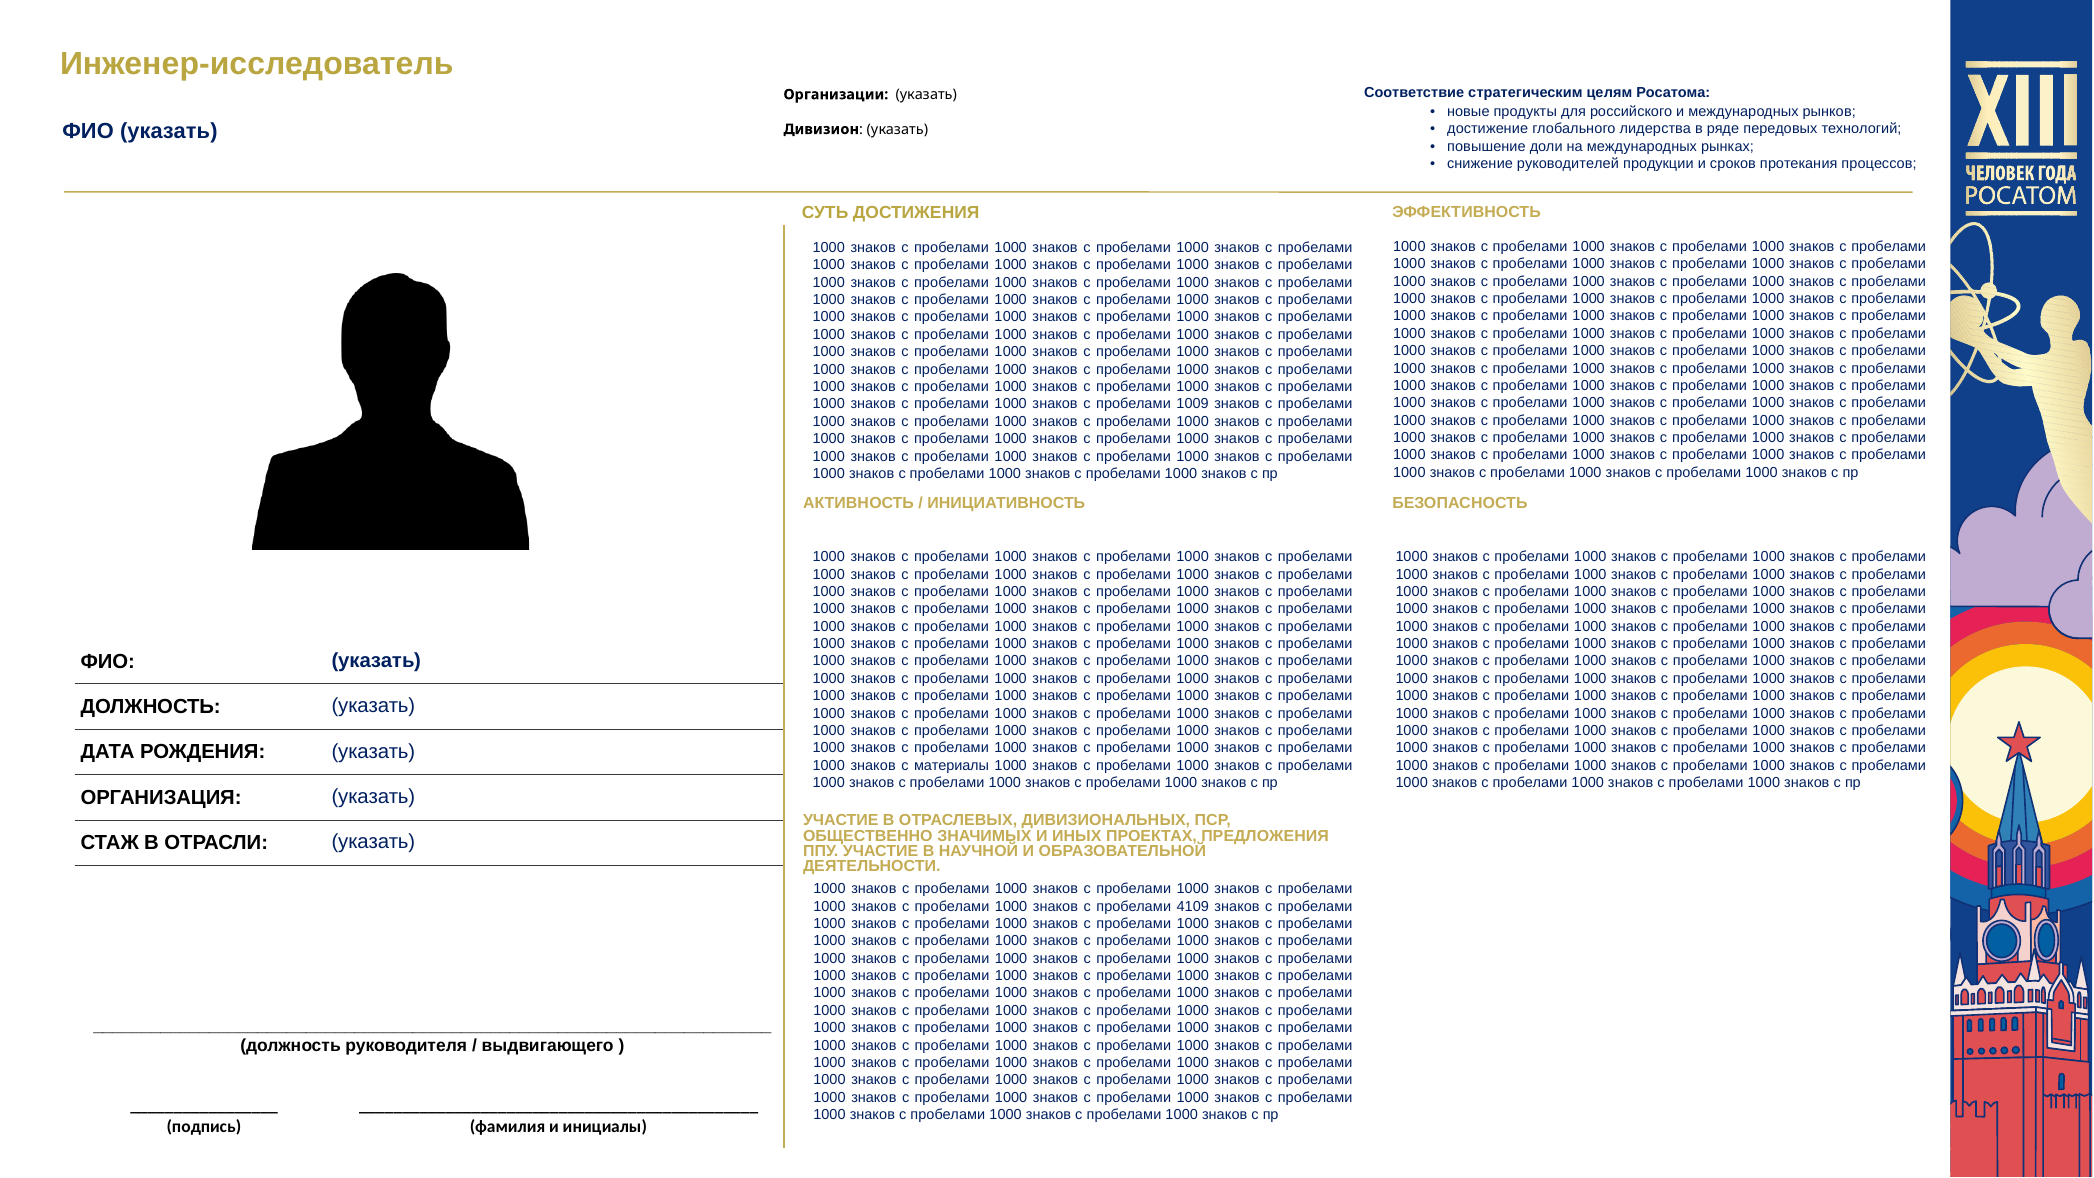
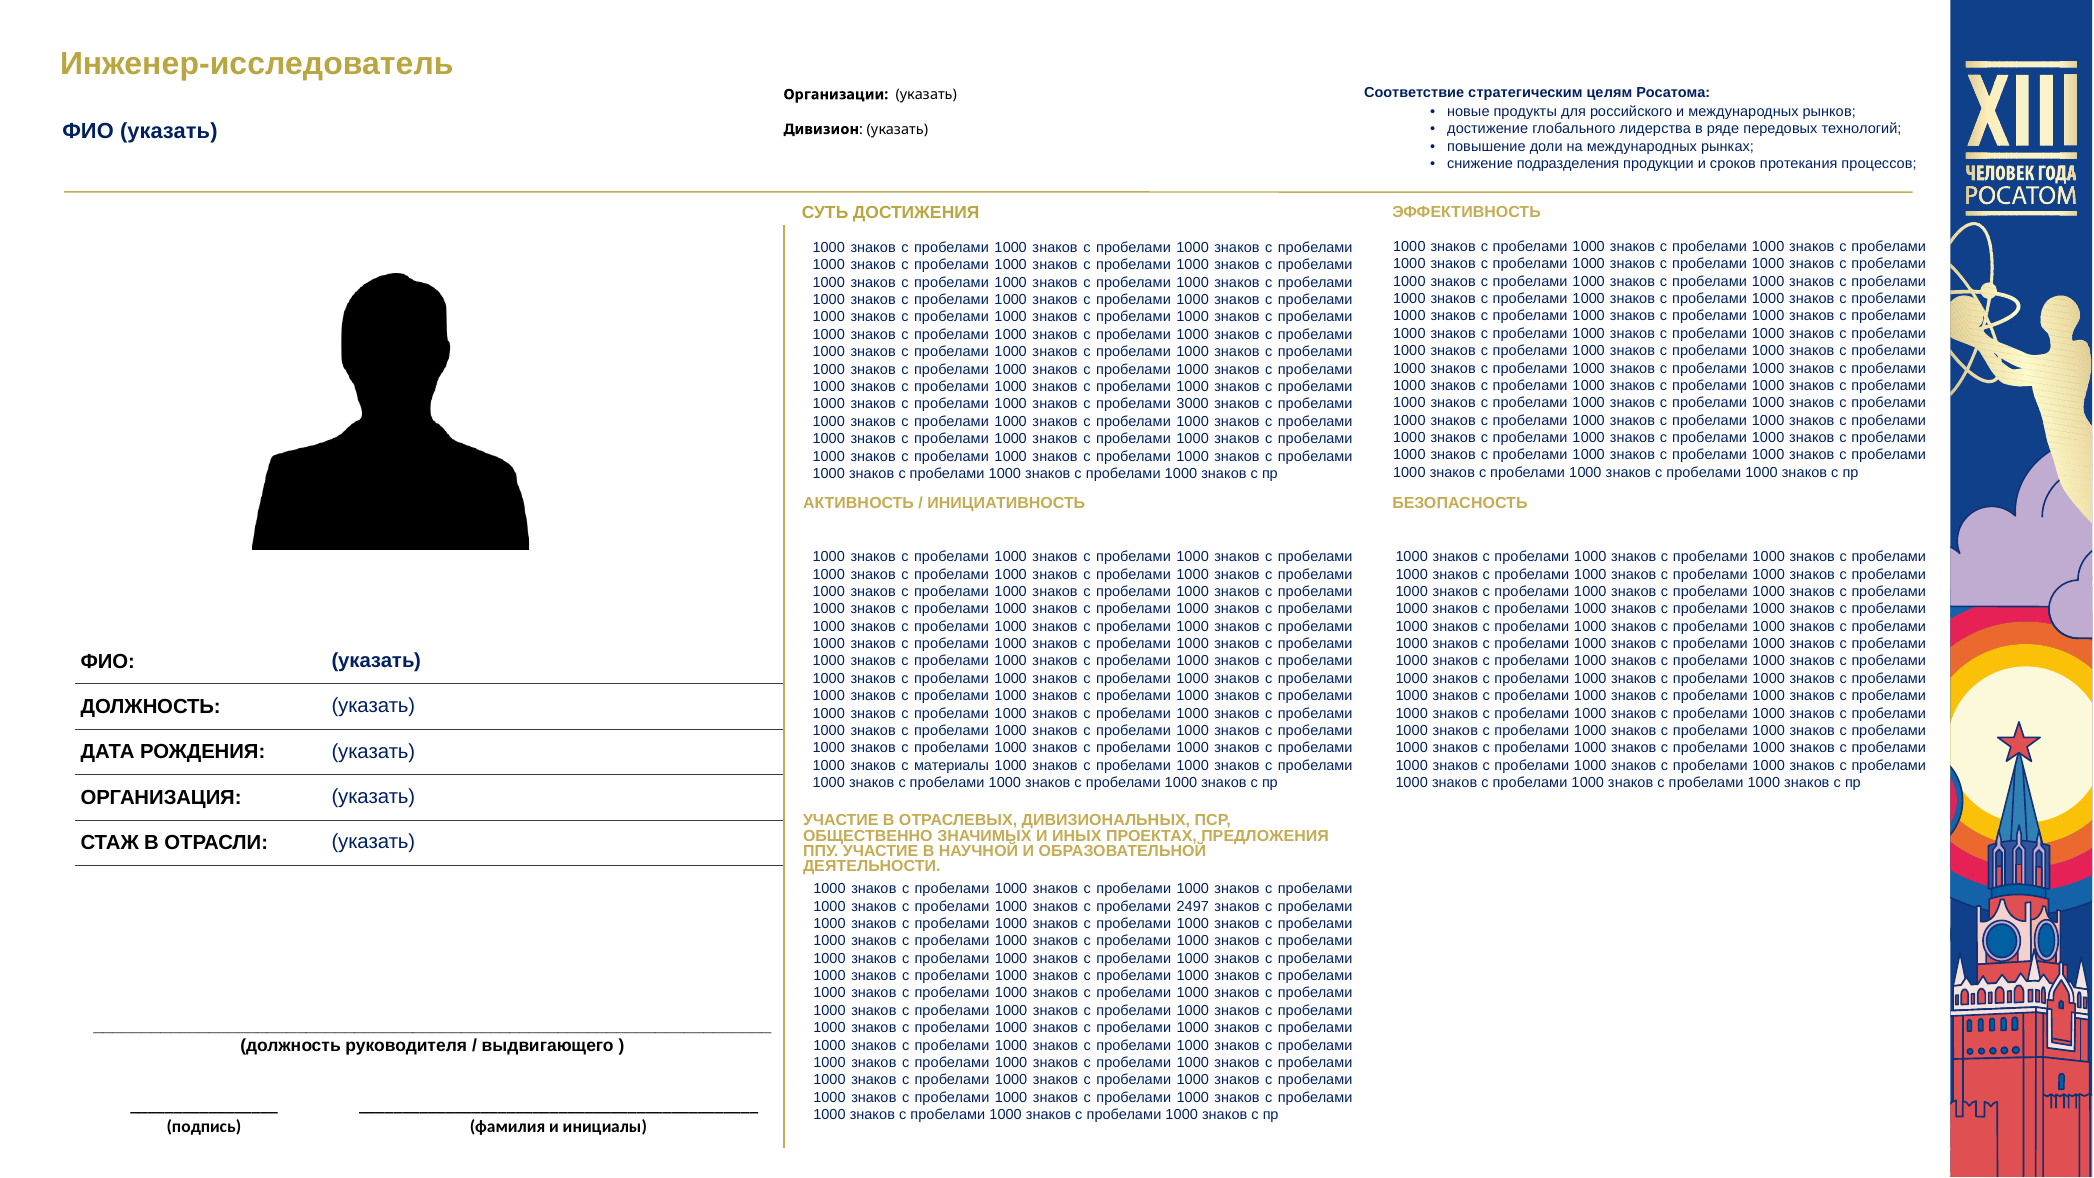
руководителей: руководителей -> подразделения (1568, 164)
1009: 1009 -> 3000 (1193, 404)
4109: 4109 -> 2497 (1193, 906)
